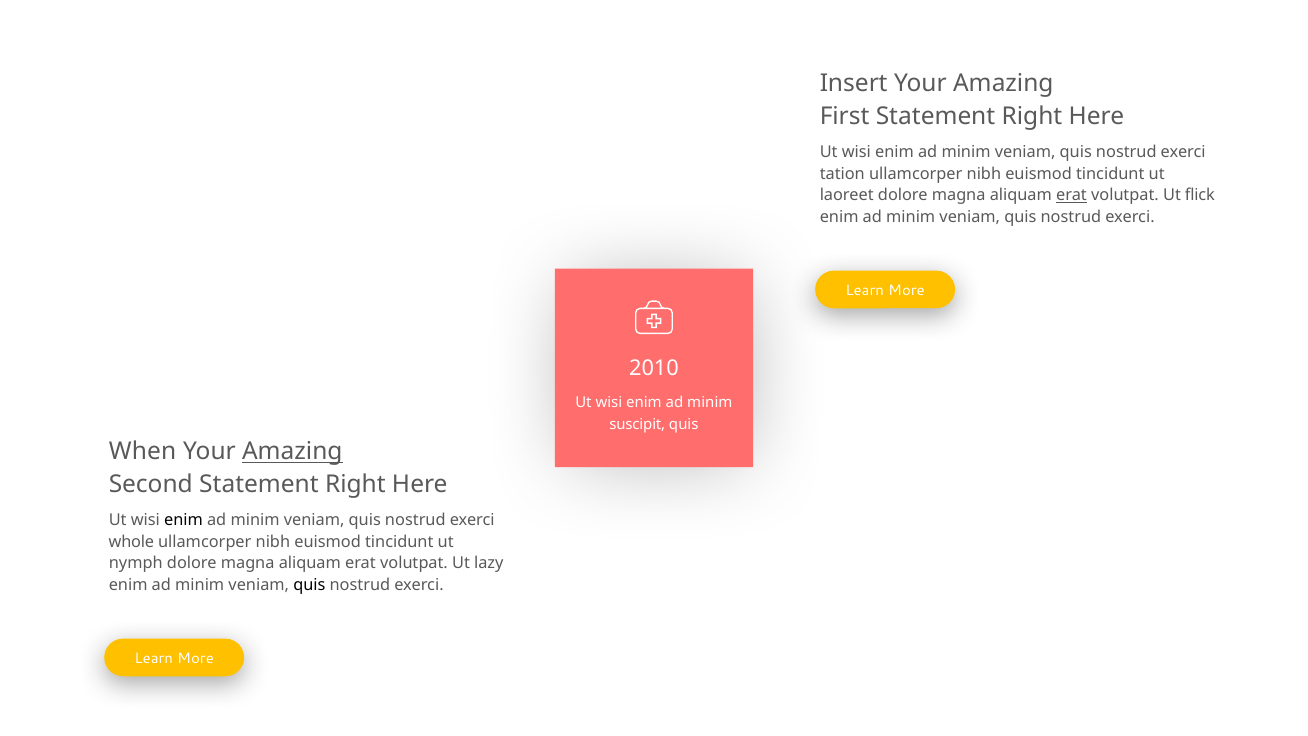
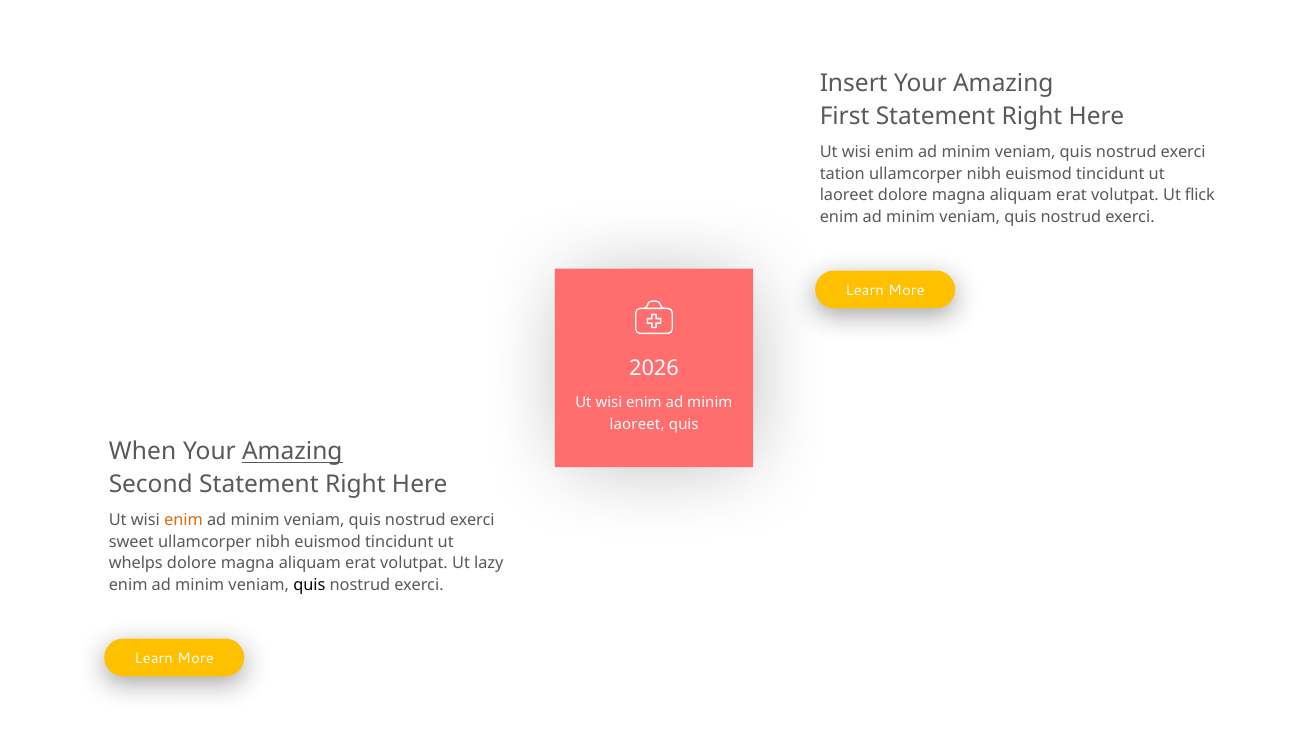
erat underline: present -> none (1072, 195)
2010: 2010 -> 2026 (654, 368)
suscipit: suscipit -> laoreet (637, 424)
enim colour: black -> orange (184, 520)
whole: whole -> sweet (131, 542)
nymph: nymph -> whelps (136, 563)
